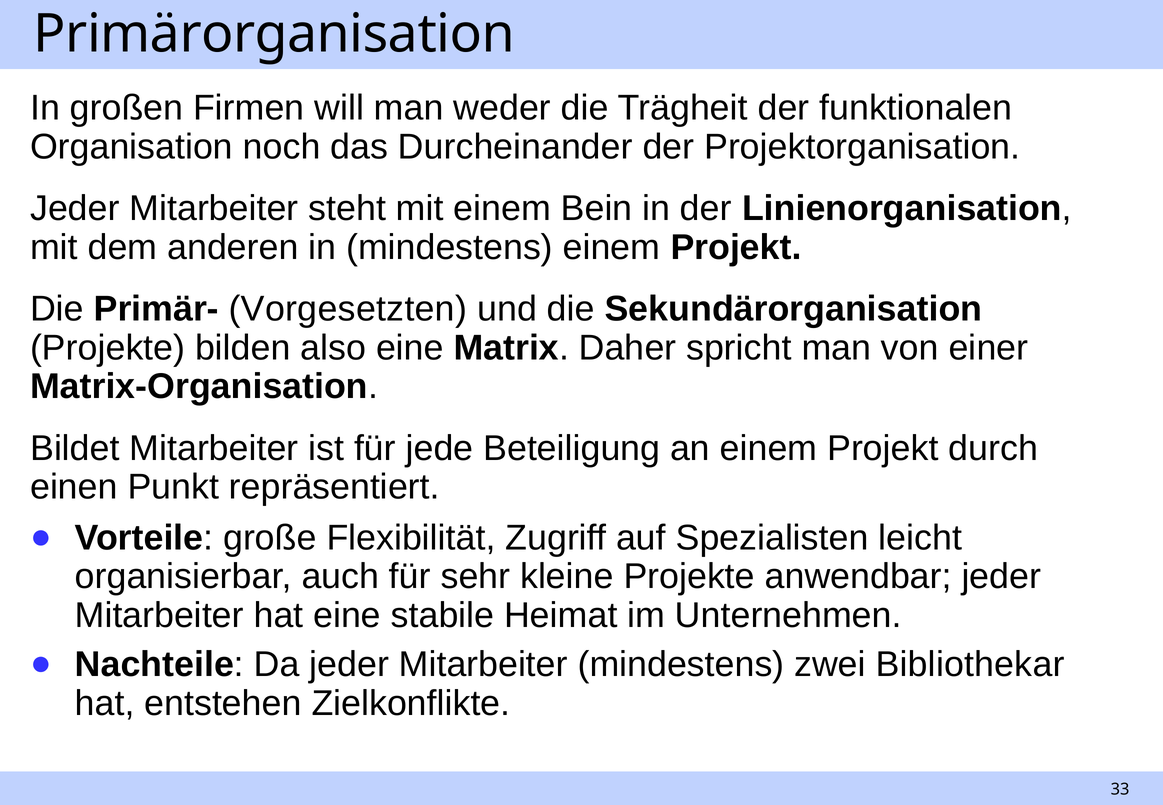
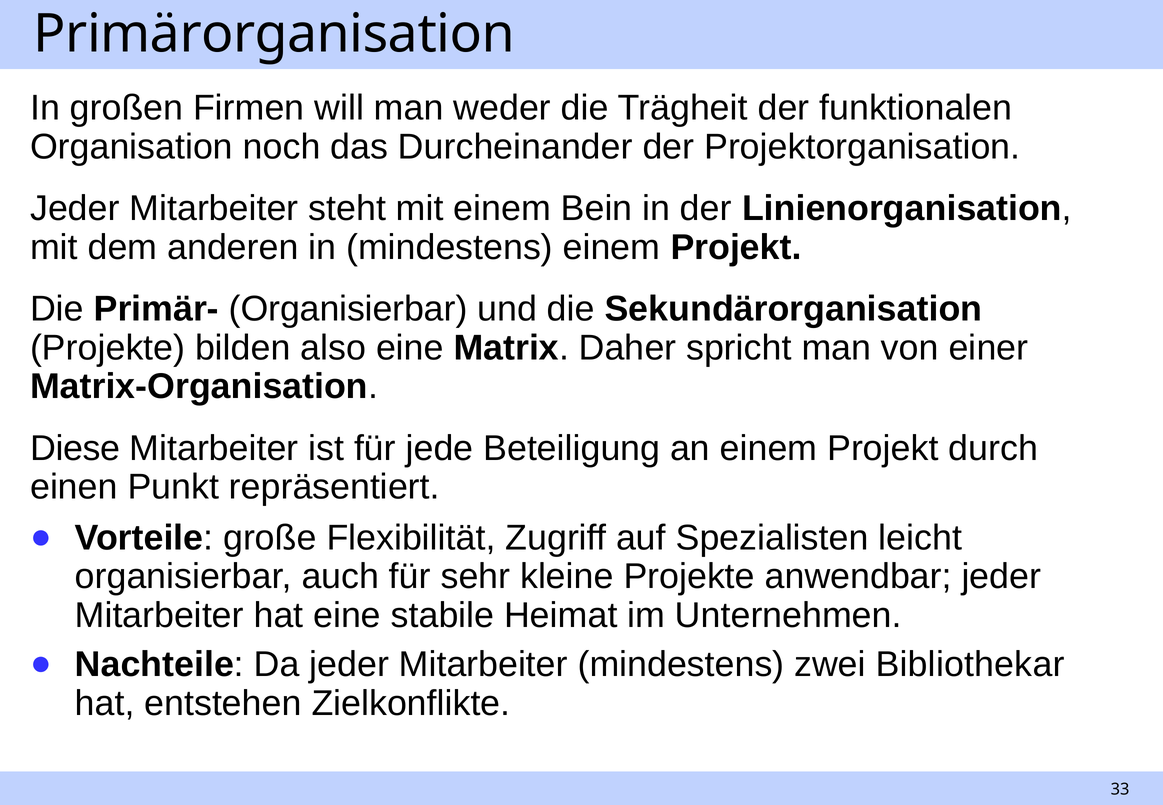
Primär- Vorgesetzten: Vorgesetzten -> Organisierbar (348, 309)
Bildet: Bildet -> Diese (75, 448)
